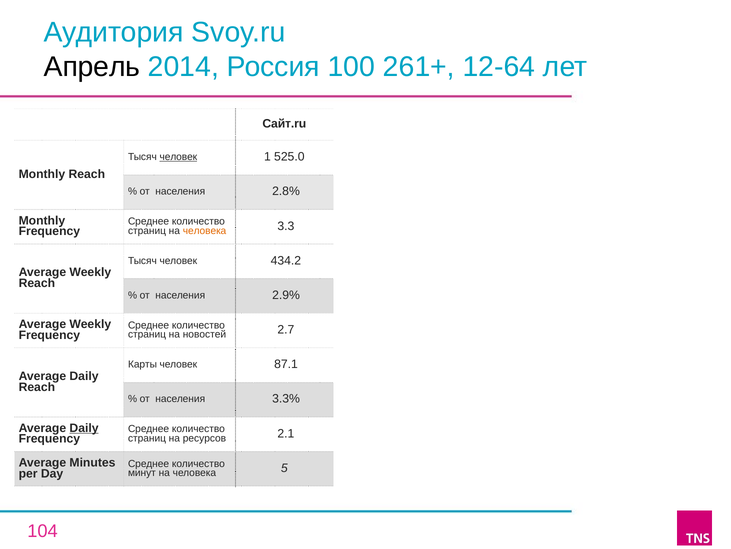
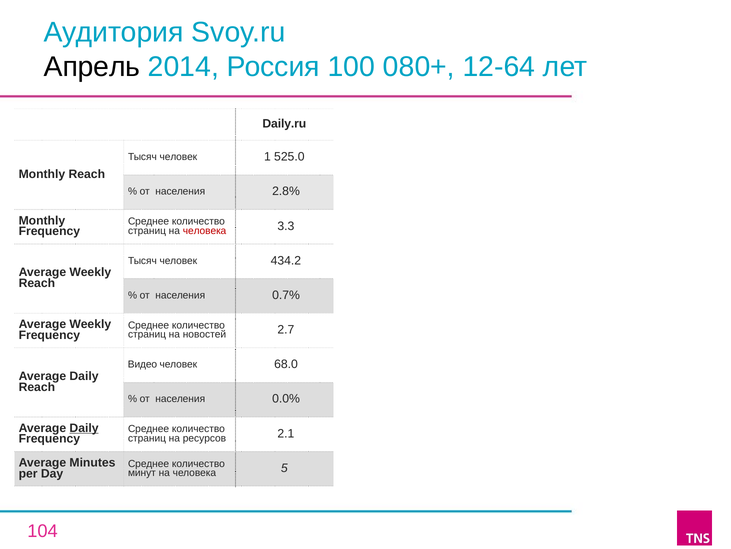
261+: 261+ -> 080+ (419, 67)
Сайт.ru: Сайт.ru -> Daily.ru (284, 124)
человек underline: present -> none (178, 157)
человека colour: orange -> red (204, 230)
2.9%: 2.9% -> 0.7% (286, 295)
Карты: Карты -> Видео (142, 364)
87.1: 87.1 -> 68.0 (286, 364)
3.3%: 3.3% -> 0.0% (286, 398)
